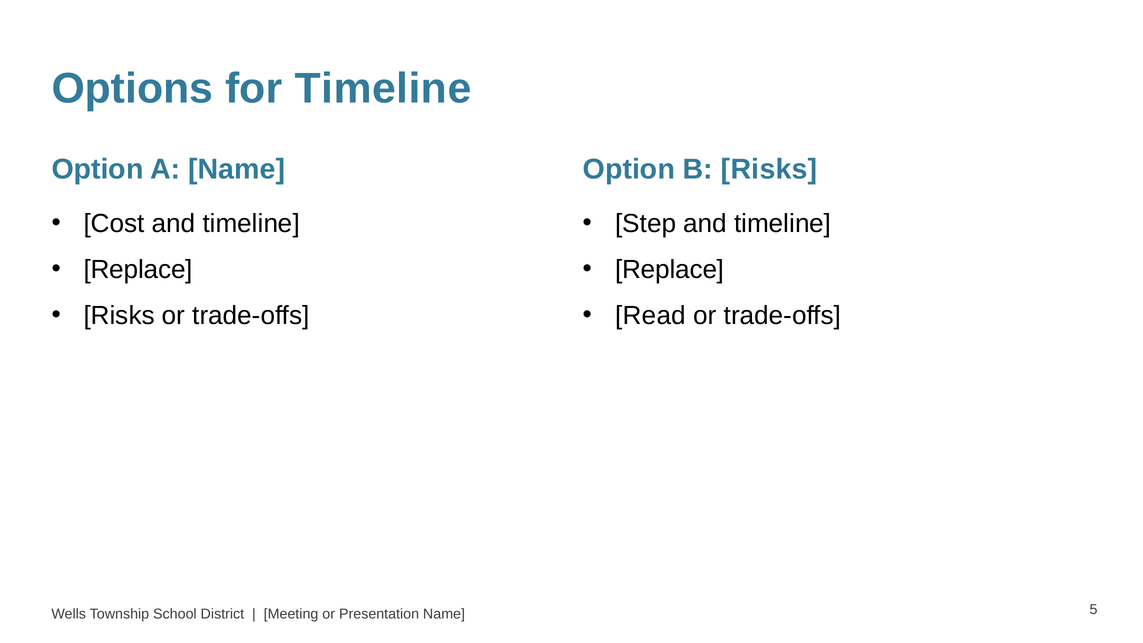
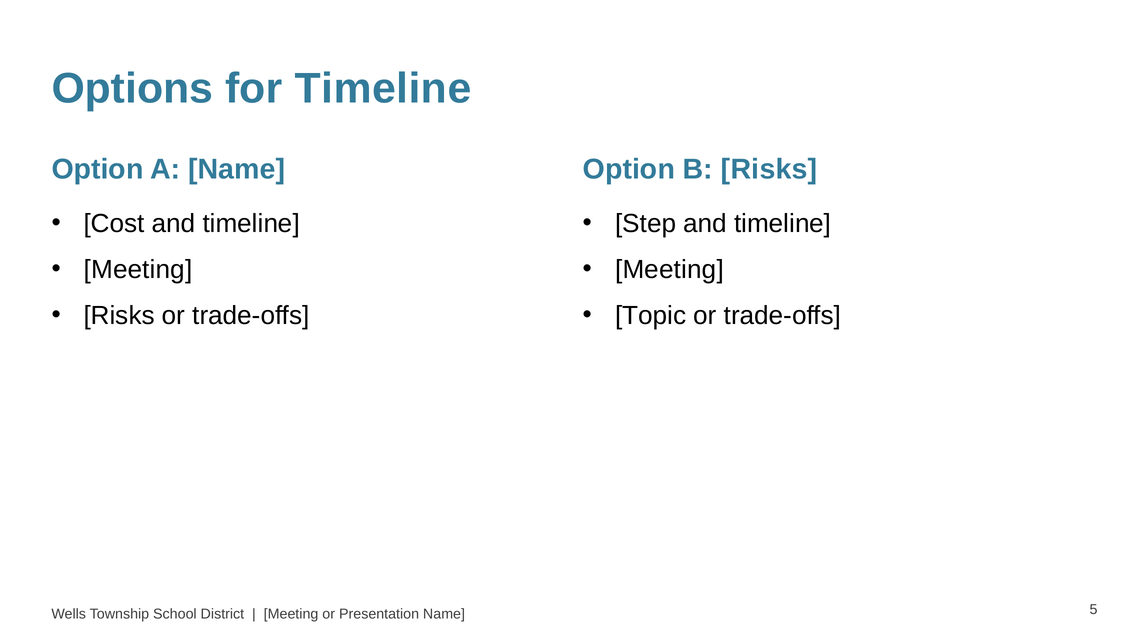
Replace: Replace -> Meeting (138, 270)
Replace: Replace -> Meeting (670, 270)
Read: Read -> Topic (651, 316)
